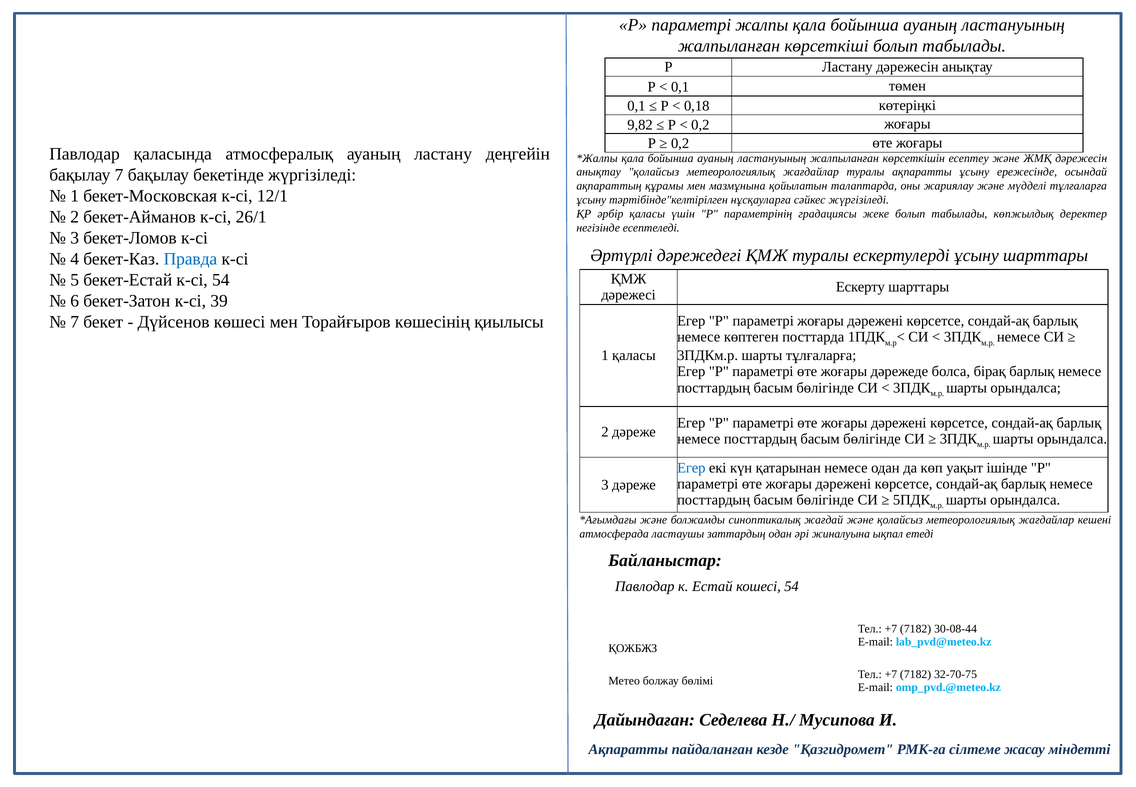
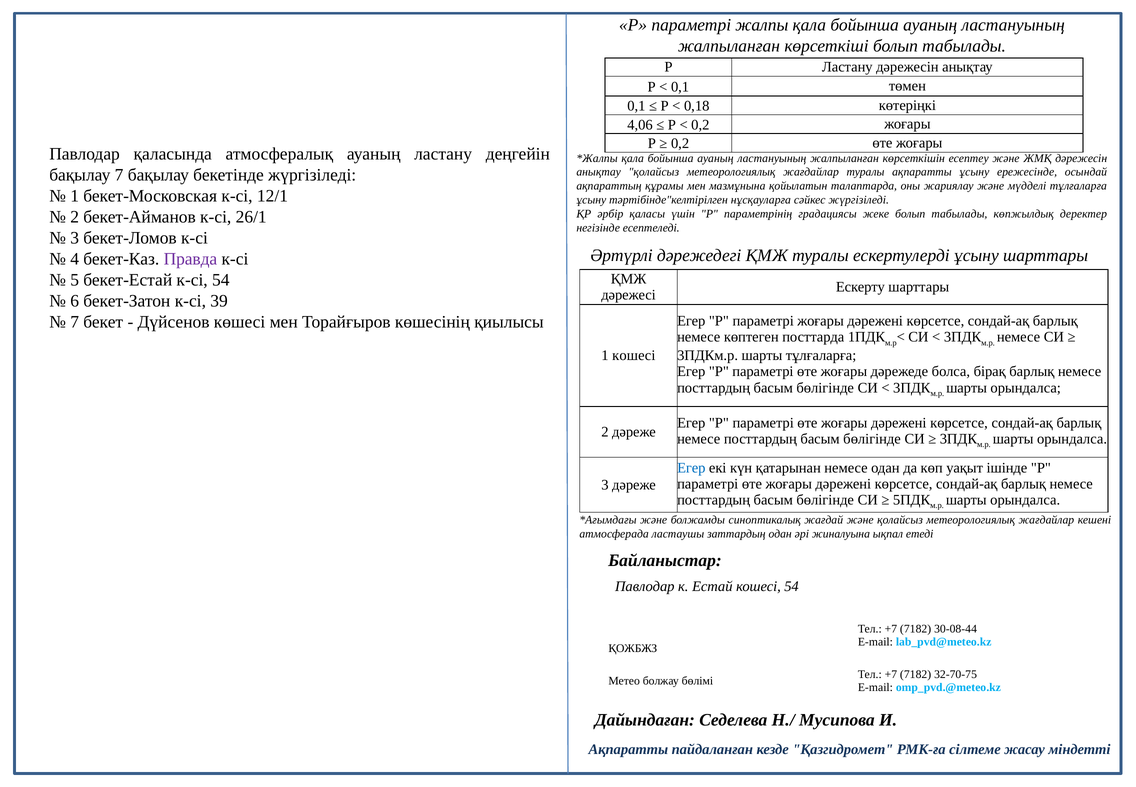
9,82: 9,82 -> 4,06 (640, 125)
Правда colour: blue -> purple (190, 259)
1 қаласы: қаласы -> кошесi (634, 355)
